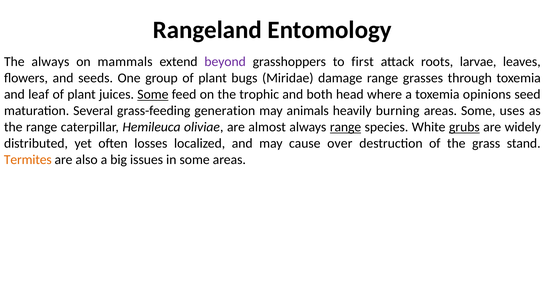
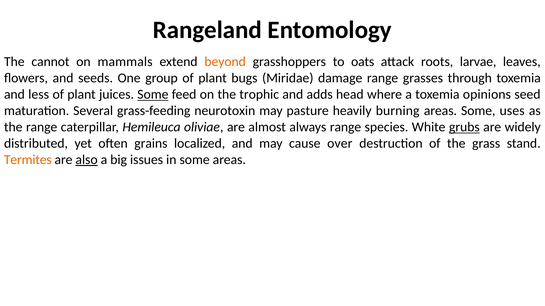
The always: always -> cannot (50, 62)
beyond colour: purple -> orange (225, 62)
first: first -> oats (363, 62)
leaf: leaf -> less (39, 95)
both: both -> adds (320, 95)
generation: generation -> neurotoxin (225, 111)
animals: animals -> pasture (308, 111)
range underline: present -> none (345, 127)
losses: losses -> grains (151, 144)
also underline: none -> present (87, 160)
